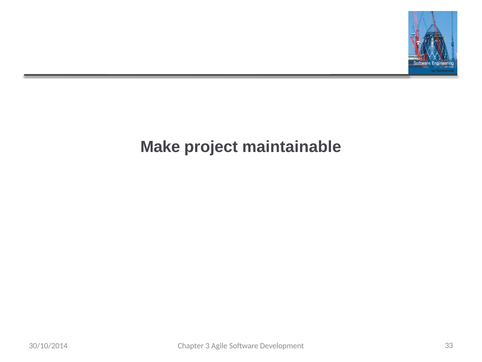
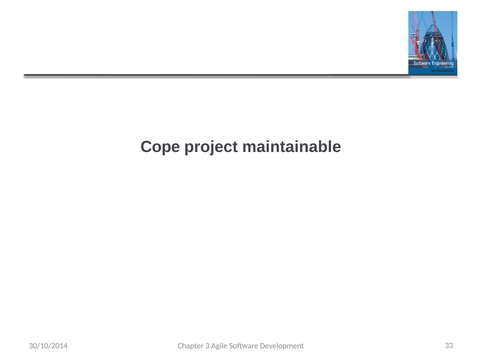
Make: Make -> Cope (160, 147)
